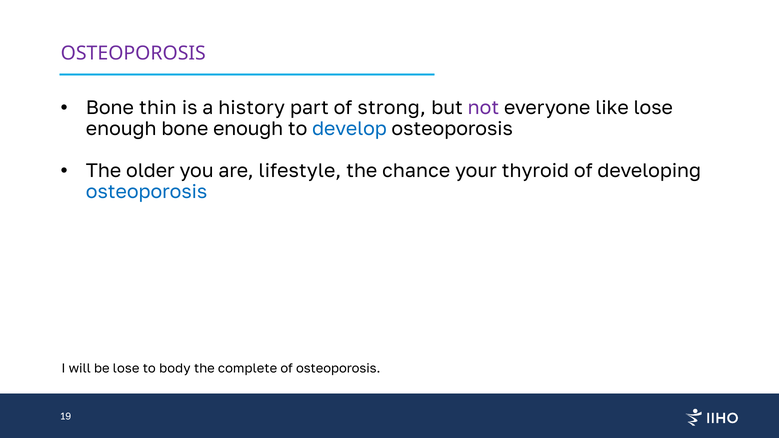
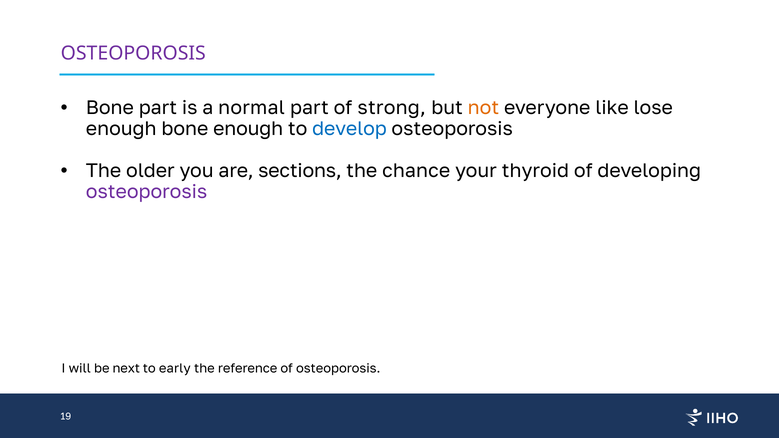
Bone thin: thin -> part (158, 108)
history: history -> normal (252, 108)
not colour: purple -> orange (483, 108)
lifestyle: lifestyle -> sections (300, 171)
osteoporosis colour: blue -> purple (147, 192)
be lose: lose -> next (126, 369)
body: body -> early (175, 369)
complete: complete -> reference (248, 369)
